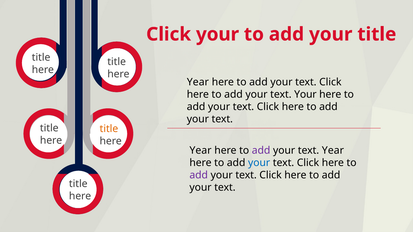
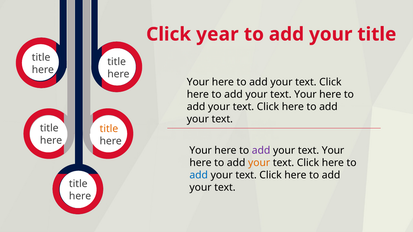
Click your: your -> year (217, 34)
Year: Year -> Your (198, 82)
Year: Year -> Your (201, 151)
Year: Year -> Your (333, 151)
your colour: blue -> orange (259, 163)
add colour: purple -> blue (199, 175)
